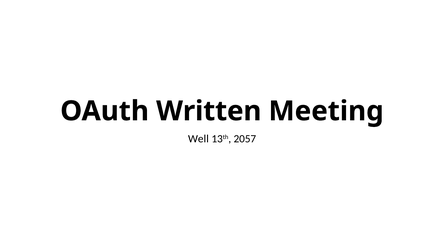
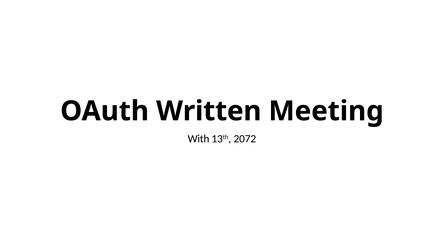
Well: Well -> With (199, 139)
2057: 2057 -> 2072 (245, 139)
